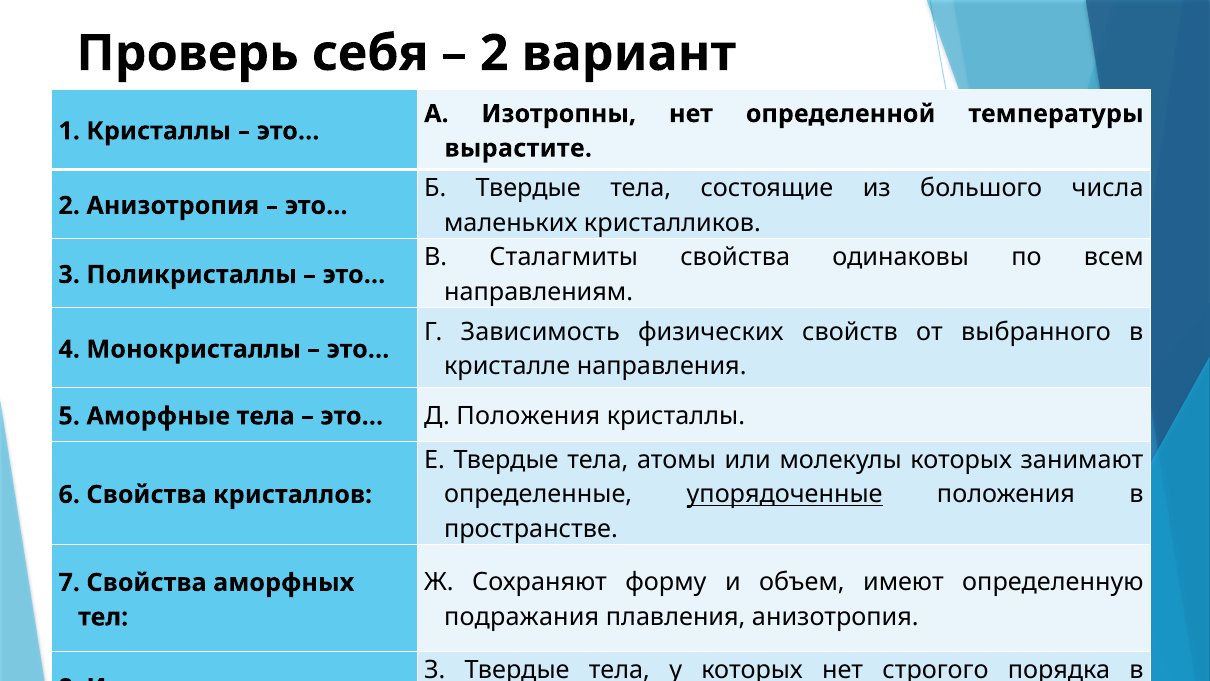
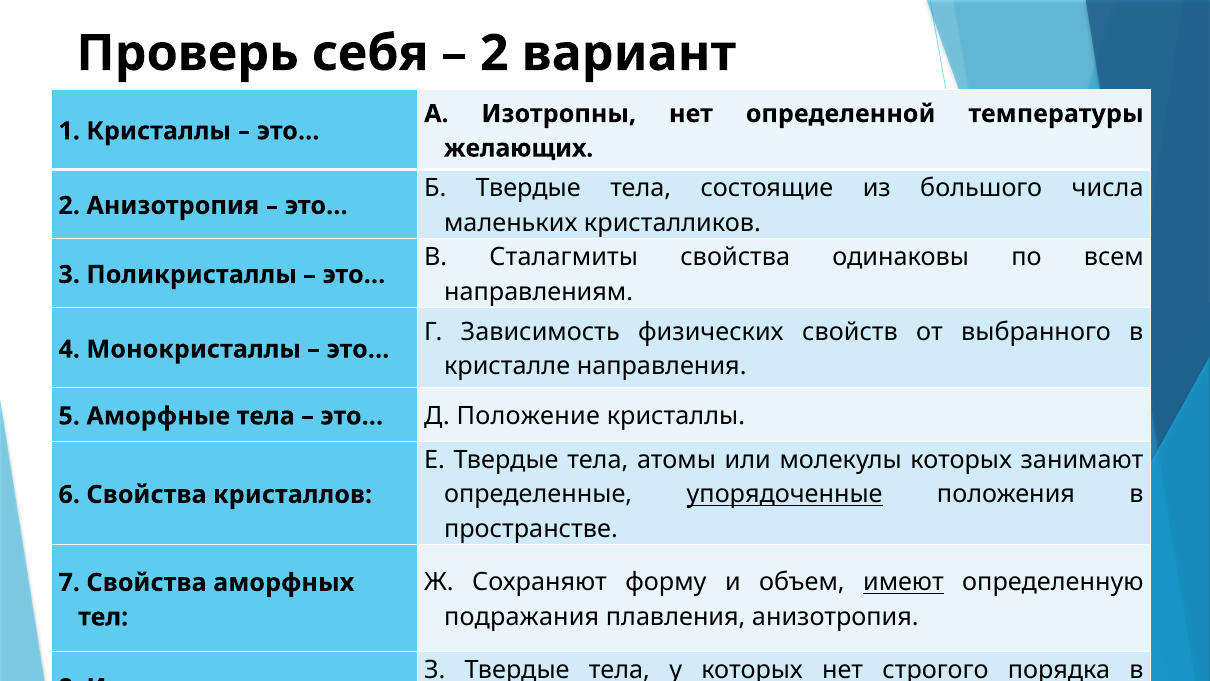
вырастите: вырастите -> желающих (519, 148)
Д Положения: Положения -> Положение (528, 416)
имеют underline: none -> present (903, 582)
